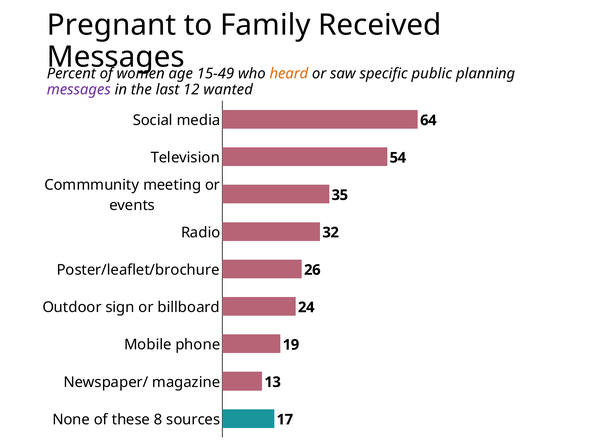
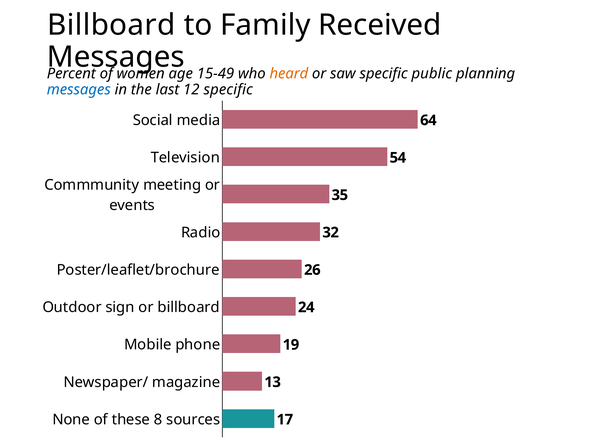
Pregnant: Pregnant -> Billboard (111, 25)
messages colour: purple -> blue (79, 90)
12 wanted: wanted -> specific (228, 90)
